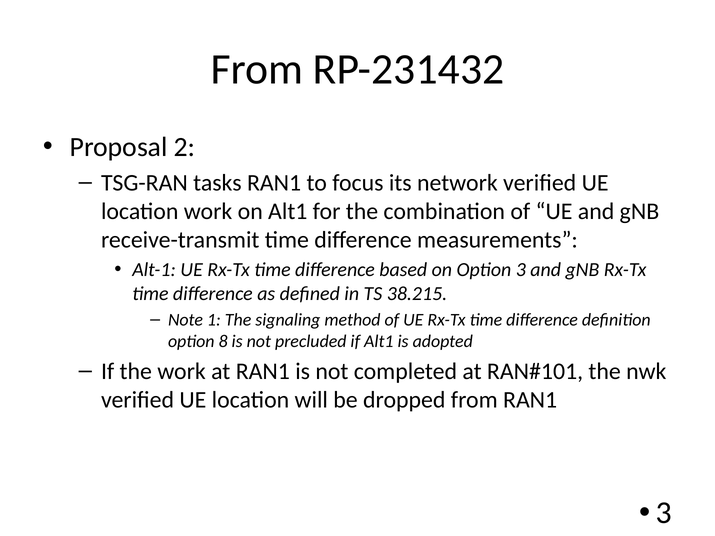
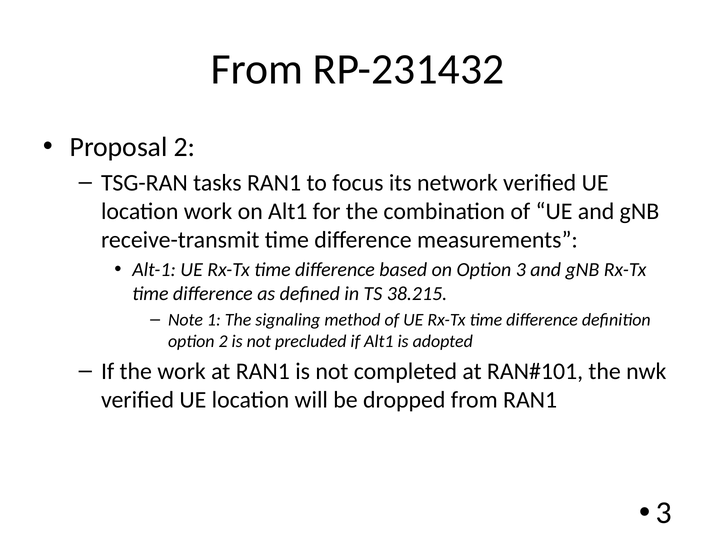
option 8: 8 -> 2 (223, 341)
